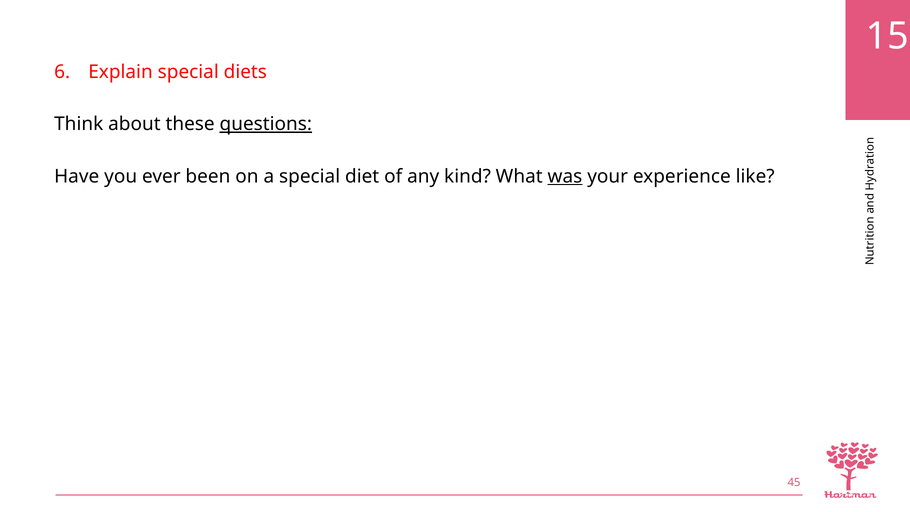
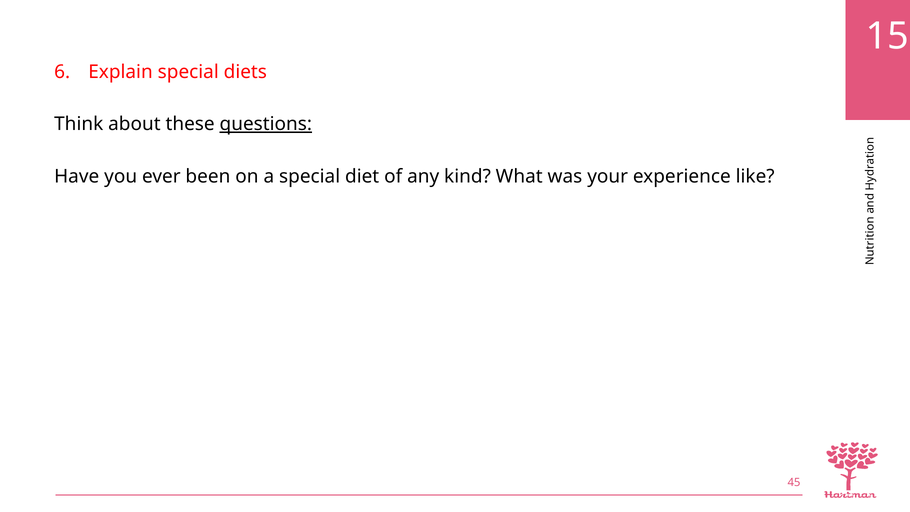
was underline: present -> none (565, 176)
